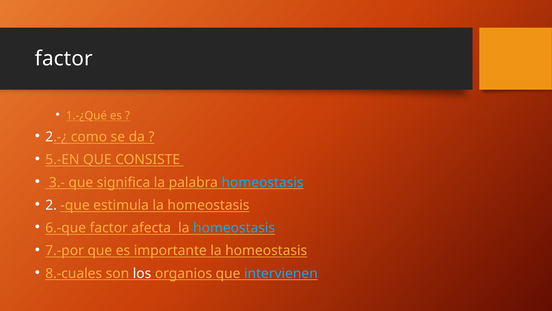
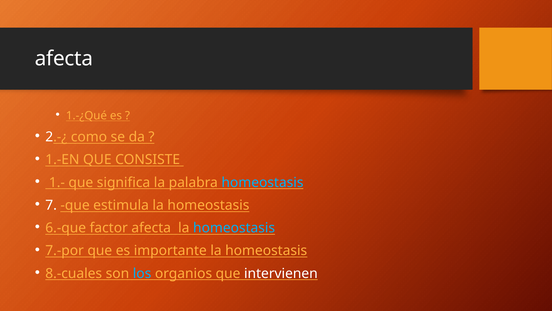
factor: factor -> afecta (64, 58)
5.-EN: 5.-EN -> 1.-EN (62, 159)
3.-: 3.- -> 1.- (57, 182)
2: 2 -> 7 (51, 205)
los colour: white -> light blue (142, 273)
intervienen colour: light blue -> white (281, 273)
